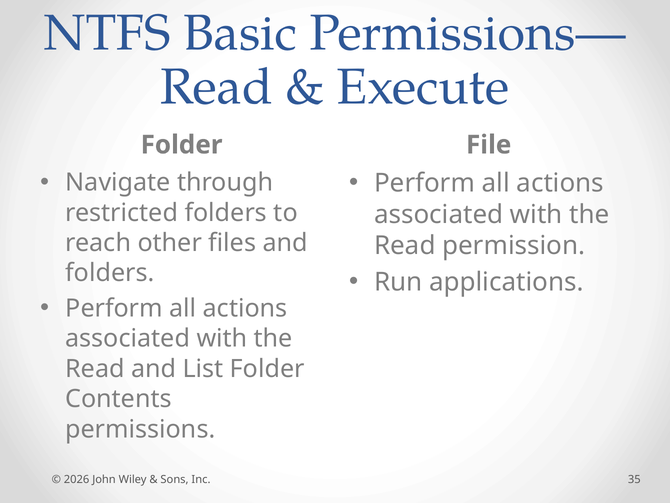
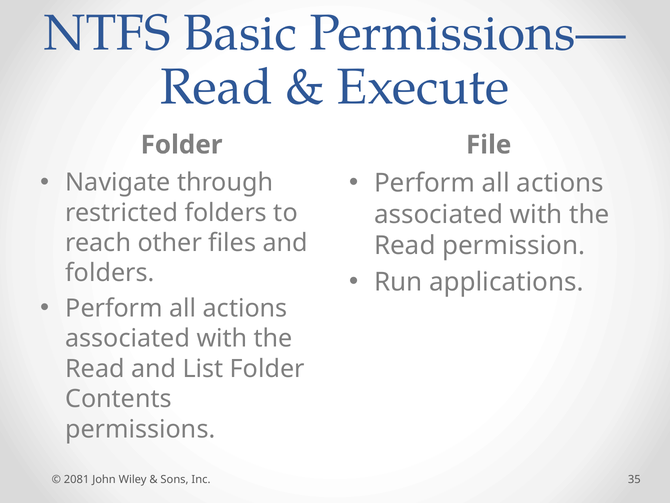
2026: 2026 -> 2081 (77, 479)
